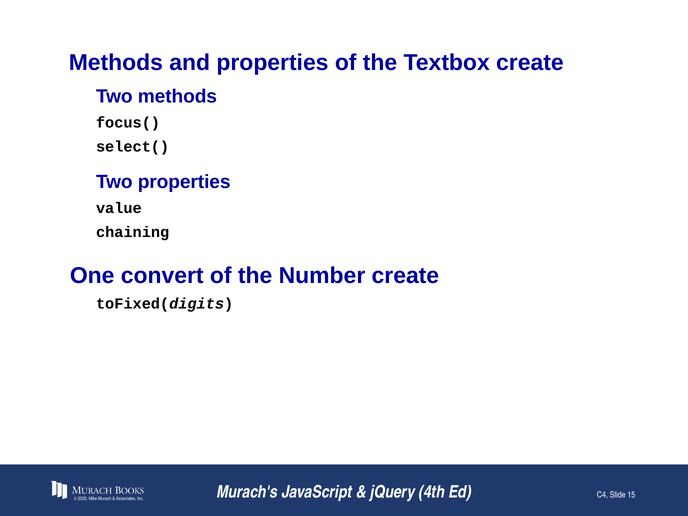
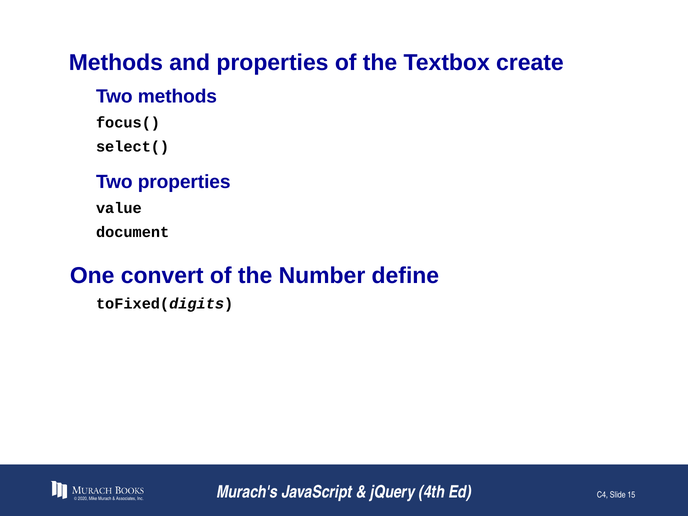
chaining: chaining -> document (133, 232)
Number create: create -> define (405, 276)
